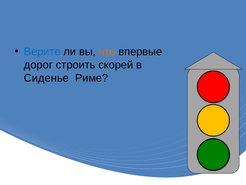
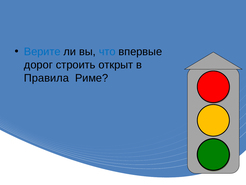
что colour: orange -> blue (107, 52)
скорей: скорей -> открыт (116, 65)
Сиденье: Сиденье -> Правила (46, 78)
